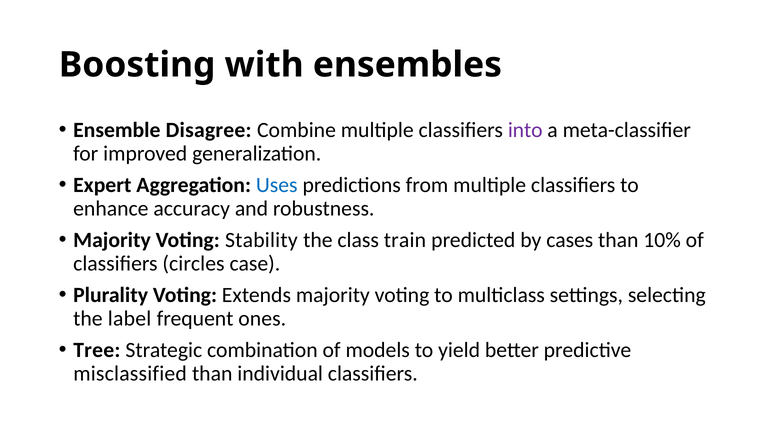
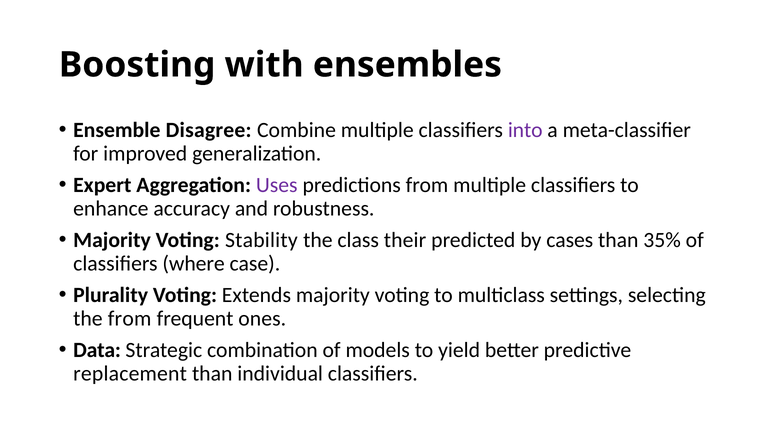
Uses colour: blue -> purple (277, 185)
train: train -> their (405, 240)
10%: 10% -> 35% (662, 240)
circles: circles -> where (194, 263)
the label: label -> from (130, 318)
Tree: Tree -> Data (97, 350)
misclassified: misclassified -> replacement (130, 373)
